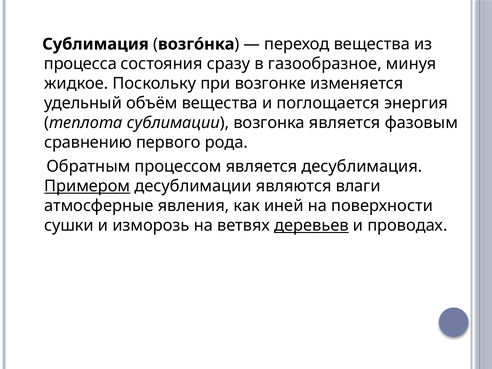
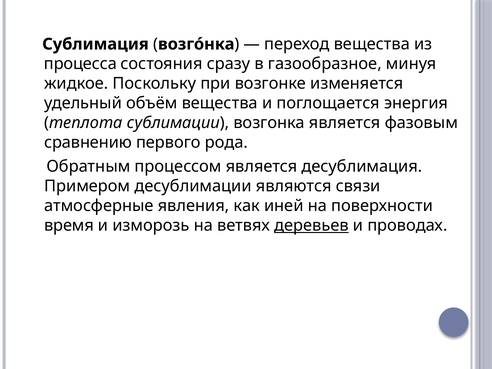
Примером underline: present -> none (87, 186)
влаги: влаги -> связи (358, 186)
сушки: сушки -> время (69, 225)
